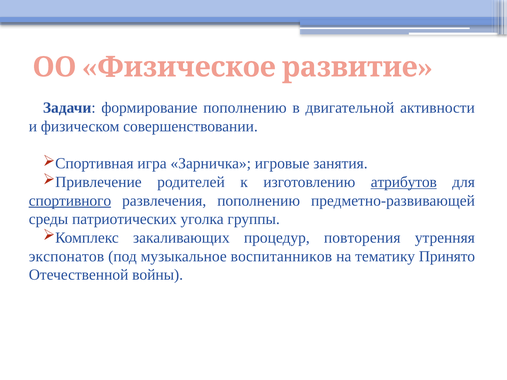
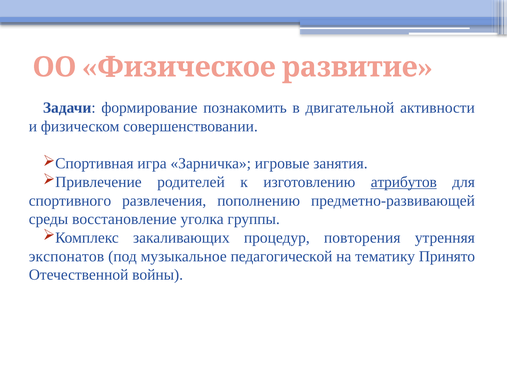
формирование пополнению: пополнению -> познакомить (245, 108)
спортивного underline: present -> none (70, 201)
патриотических: патриотических -> восстановление (124, 219)
воспитанников: воспитанников -> педагогической (282, 256)
